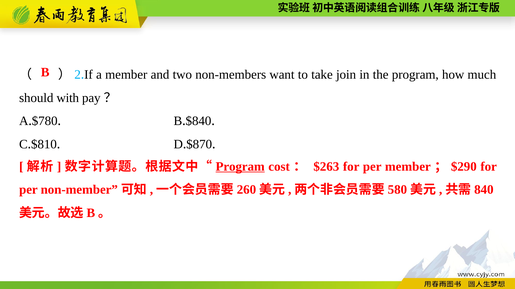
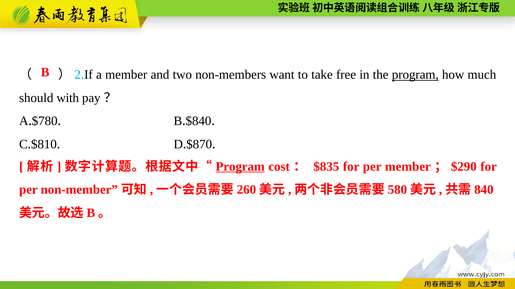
join: join -> free (346, 75)
program underline: none -> present (415, 75)
$263: $263 -> $835 (326, 167)
